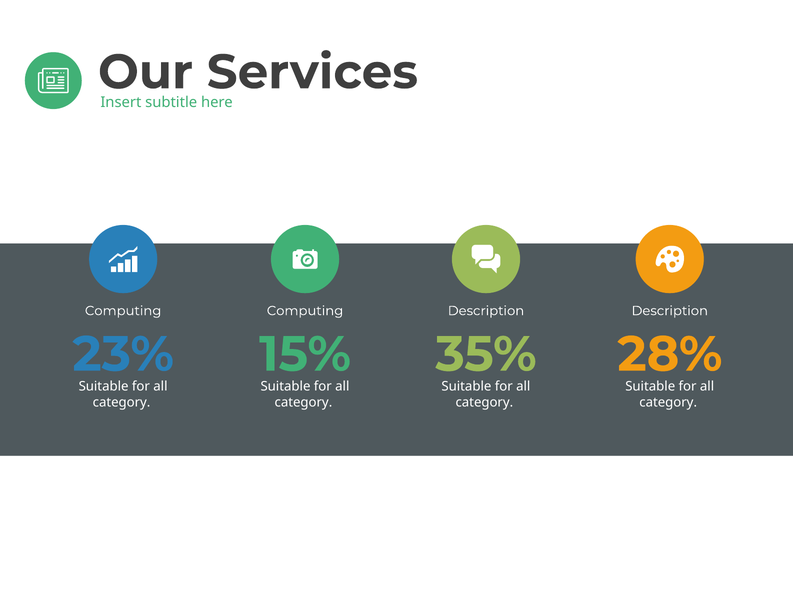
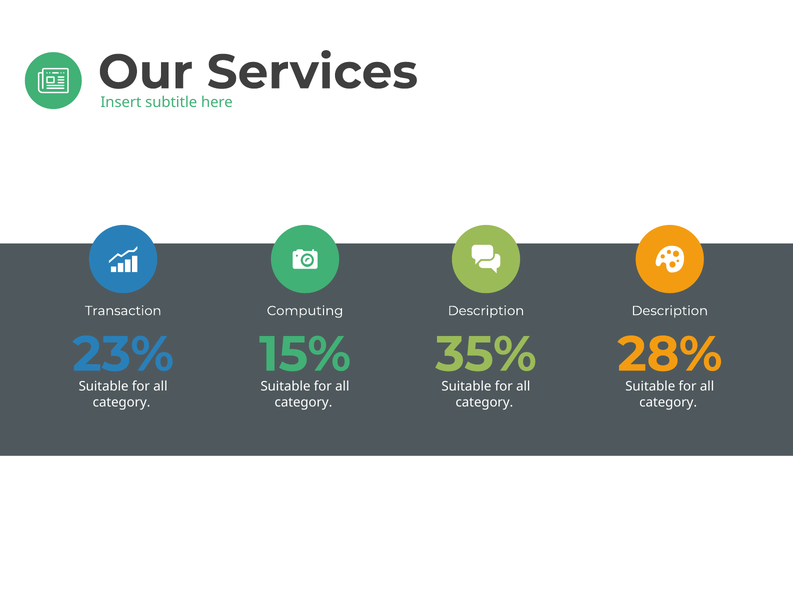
Computing: Computing -> Transaction (123, 311)
